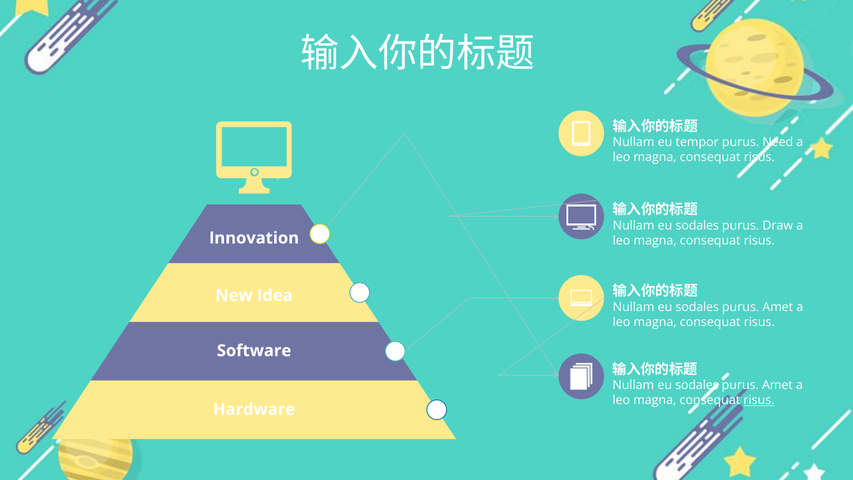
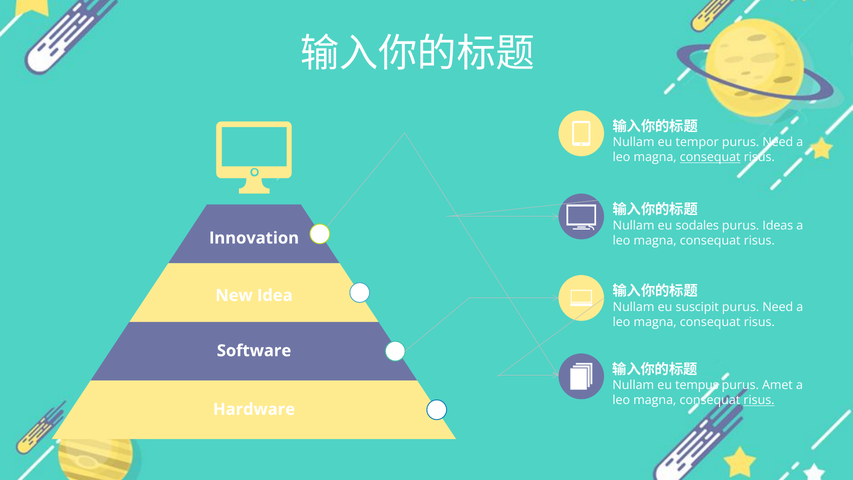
consequat underline: none -> present (710, 157)
Draw: Draw -> Ideas (778, 225)
sodales: sodales -> suscipit (697, 307)
Amet: Amet -> Need (778, 307)
sodales: sodales -> tempus (697, 385)
